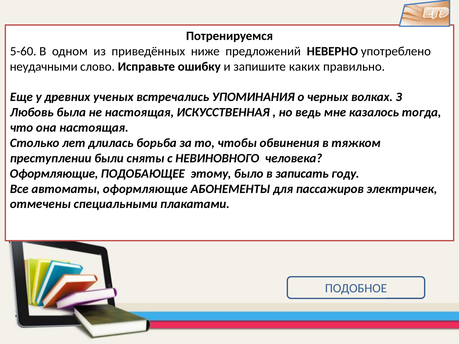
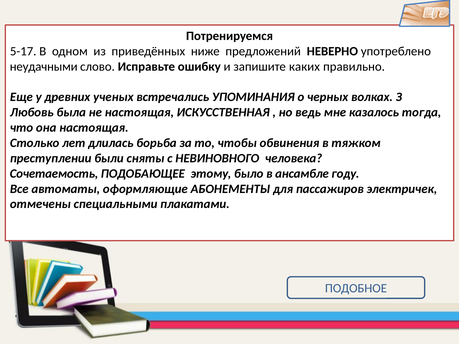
5-60: 5-60 -> 5-17 (23, 51)
Оформляющие: Оформляющие -> Сочетаемость (54, 174)
записать: записать -> ансамбле (302, 174)
